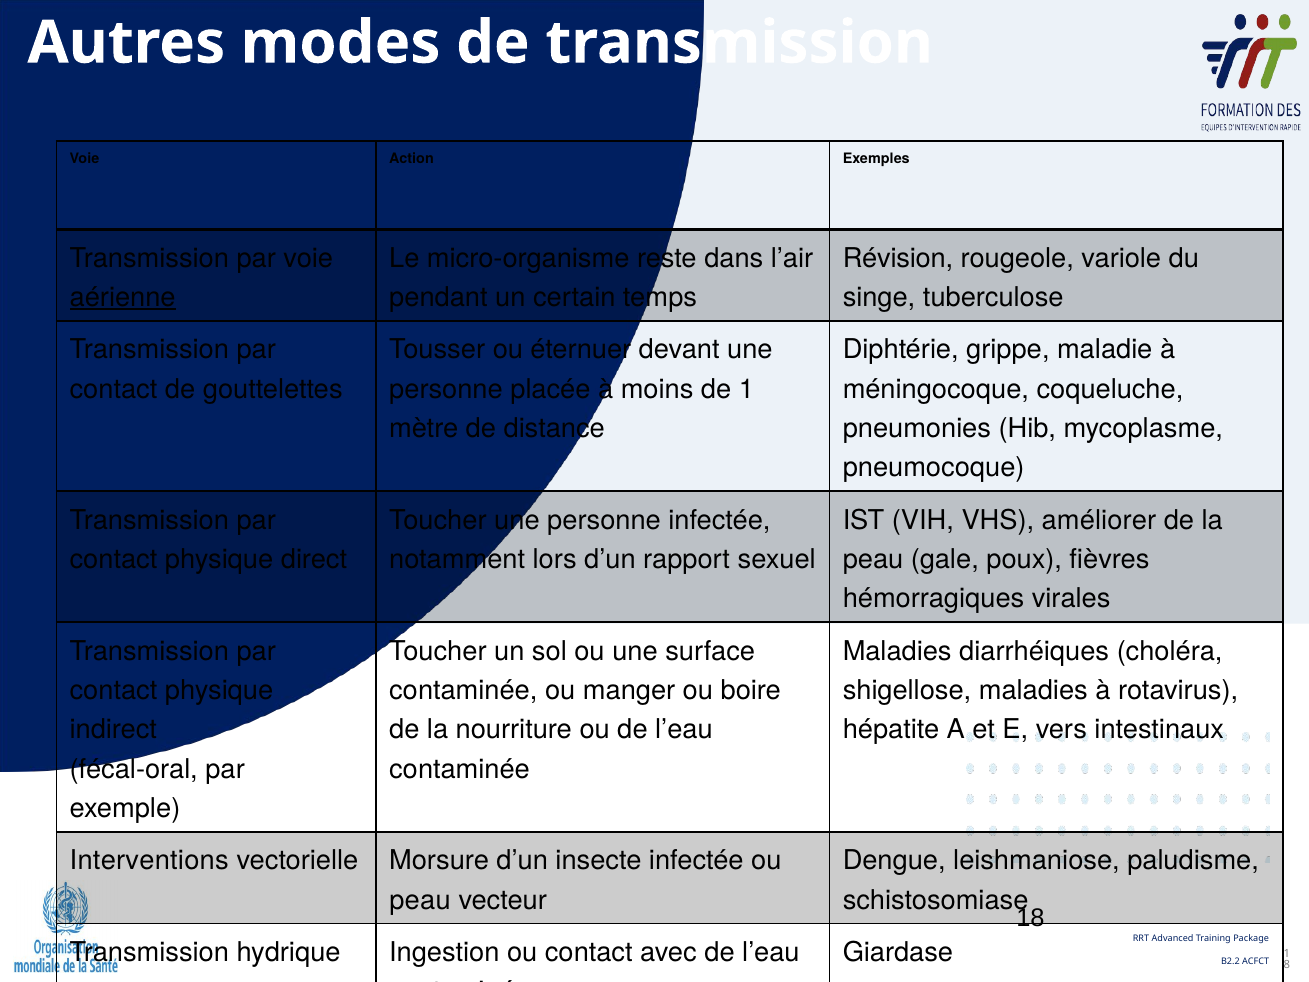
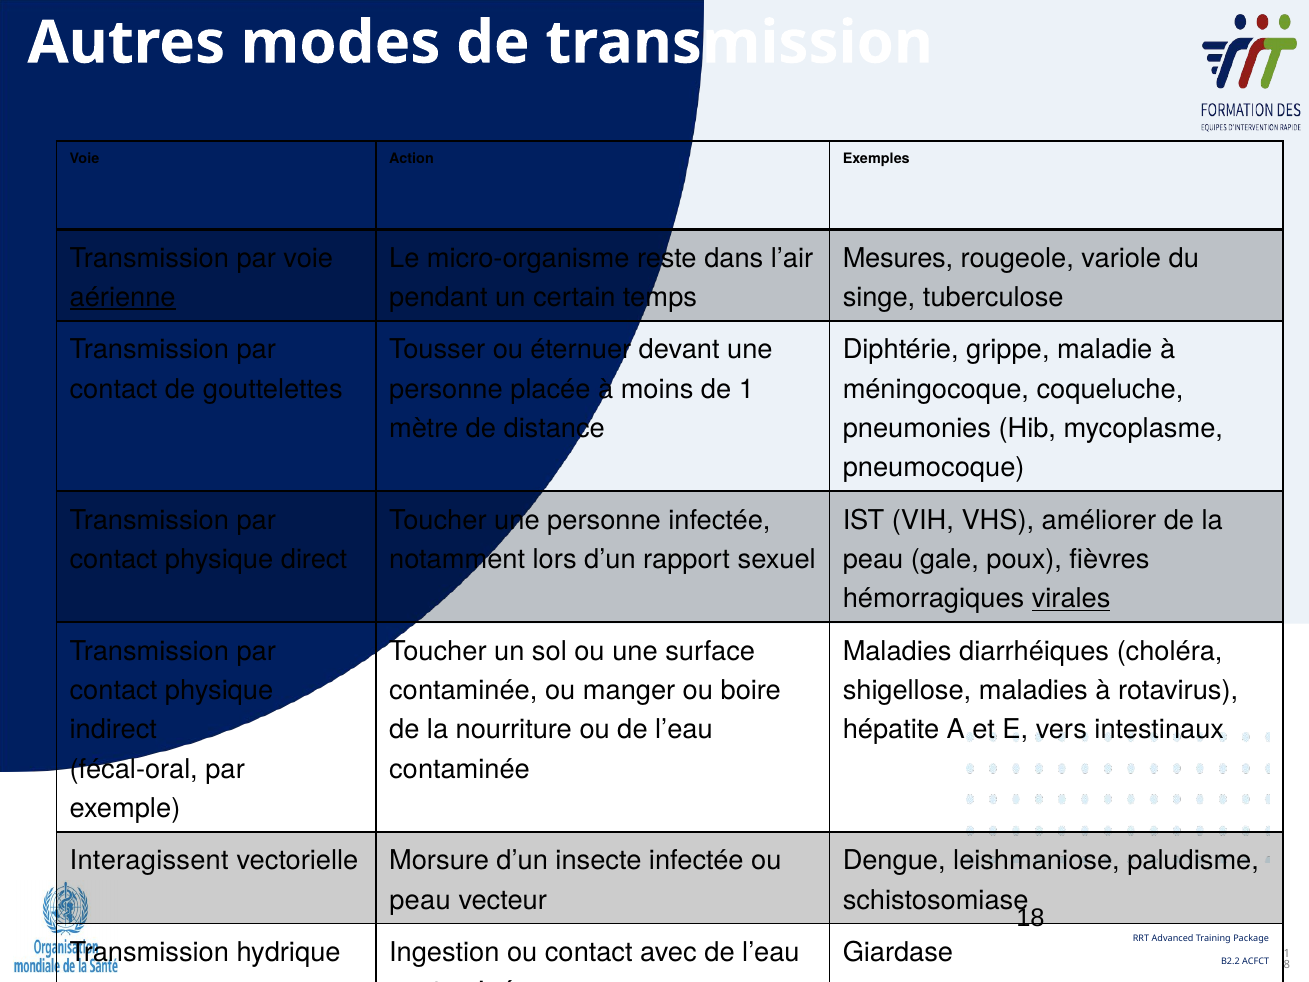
Révision: Révision -> Mesures (898, 258)
virales underline: none -> present (1071, 599)
Interventions: Interventions -> Interagissent (149, 861)
